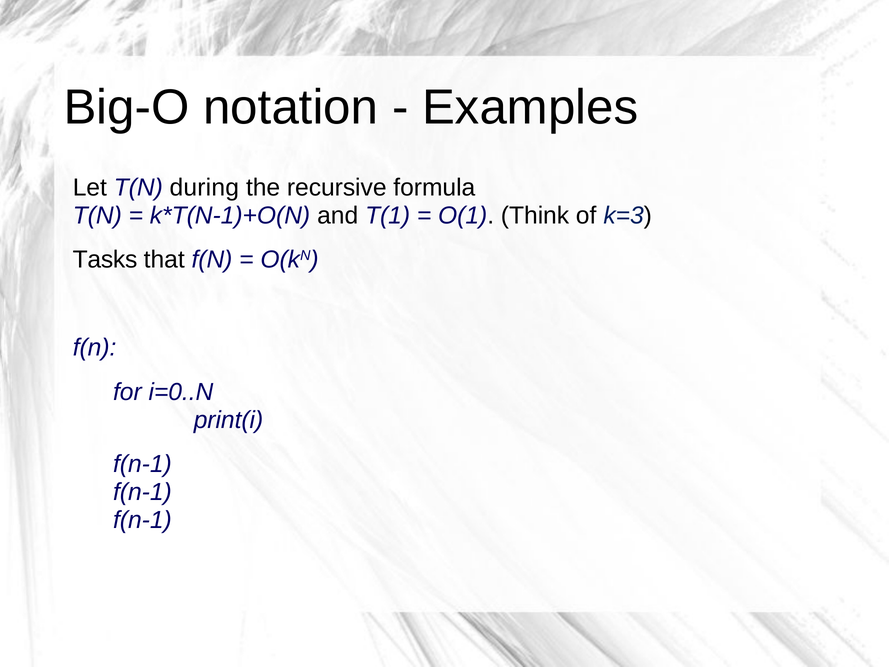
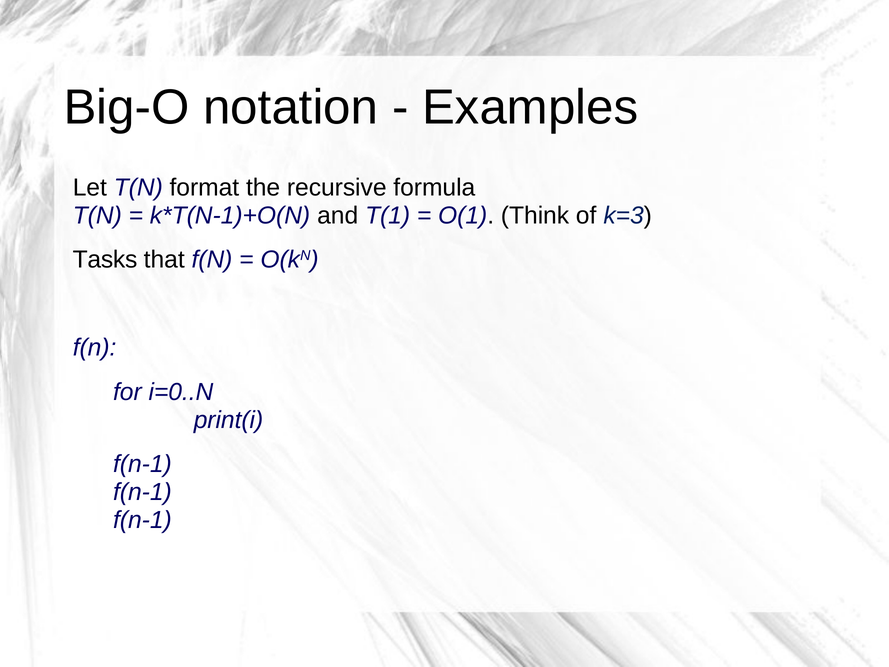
during: during -> format (204, 187)
